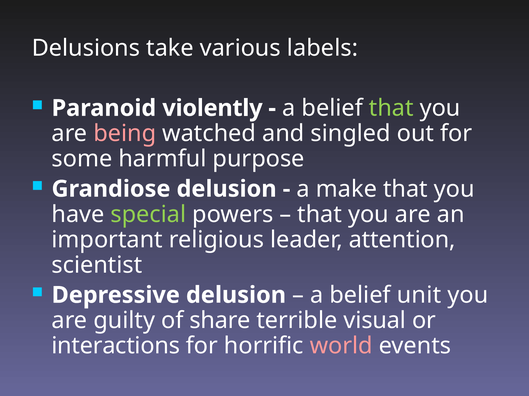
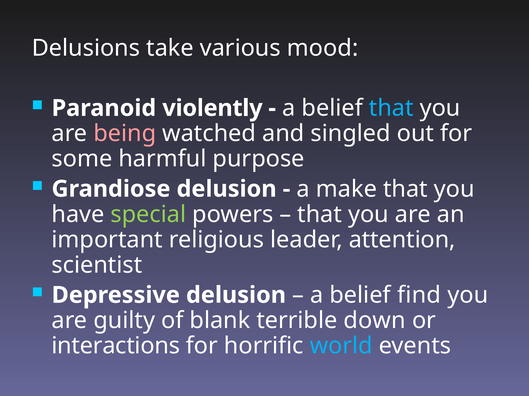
labels: labels -> mood (323, 48)
that colour: light green -> light blue (391, 108)
unit: unit -> find (419, 296)
share: share -> blank (220, 321)
visual: visual -> down (375, 321)
world colour: pink -> light blue (341, 346)
